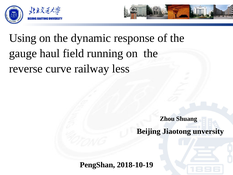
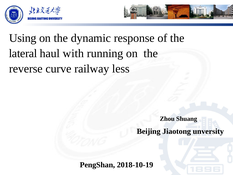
gauge: gauge -> lateral (23, 53)
field: field -> with (73, 53)
